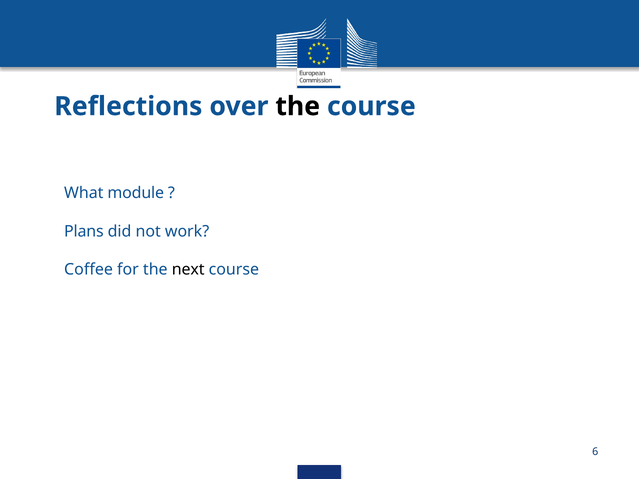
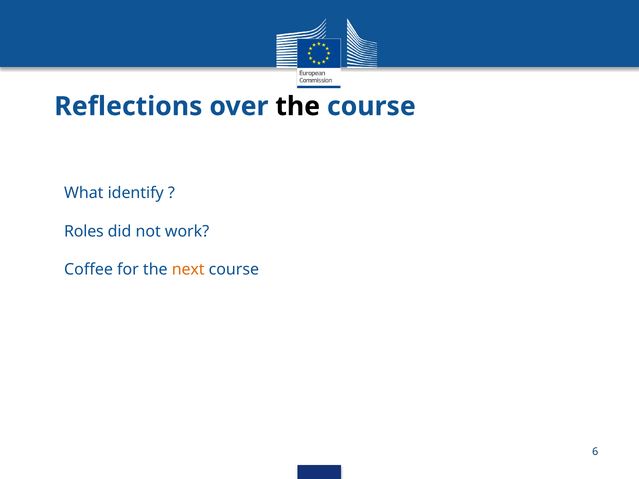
module: module -> identify (136, 193)
Plans: Plans -> Roles (84, 231)
next colour: black -> orange (188, 270)
